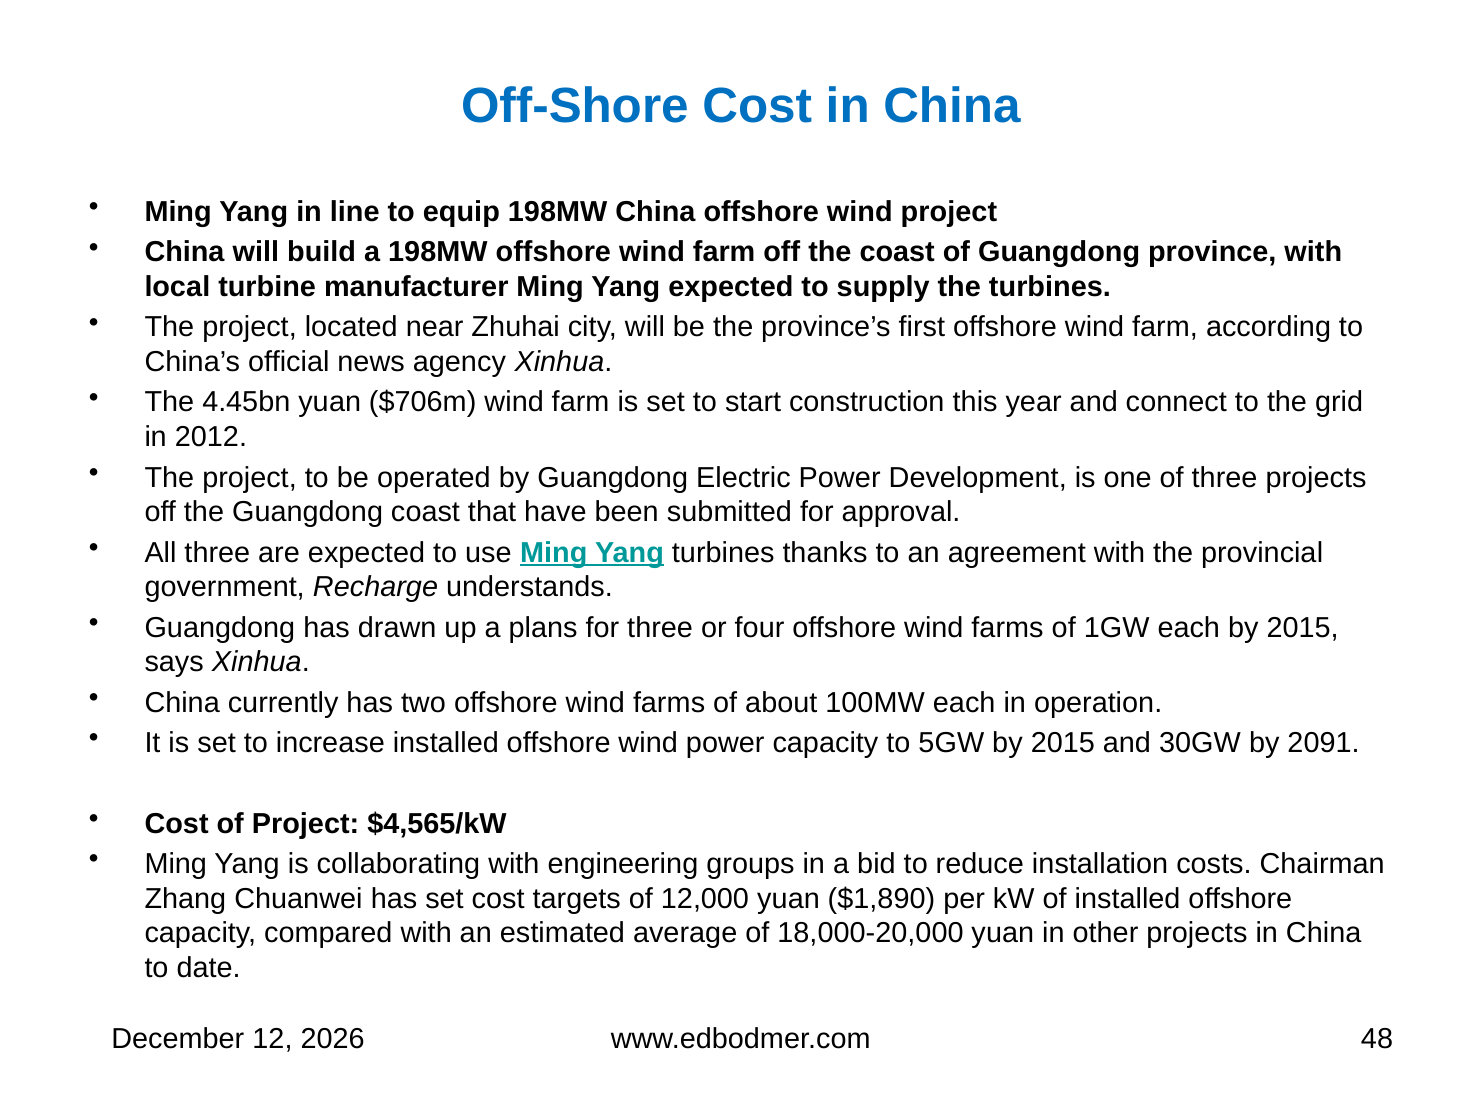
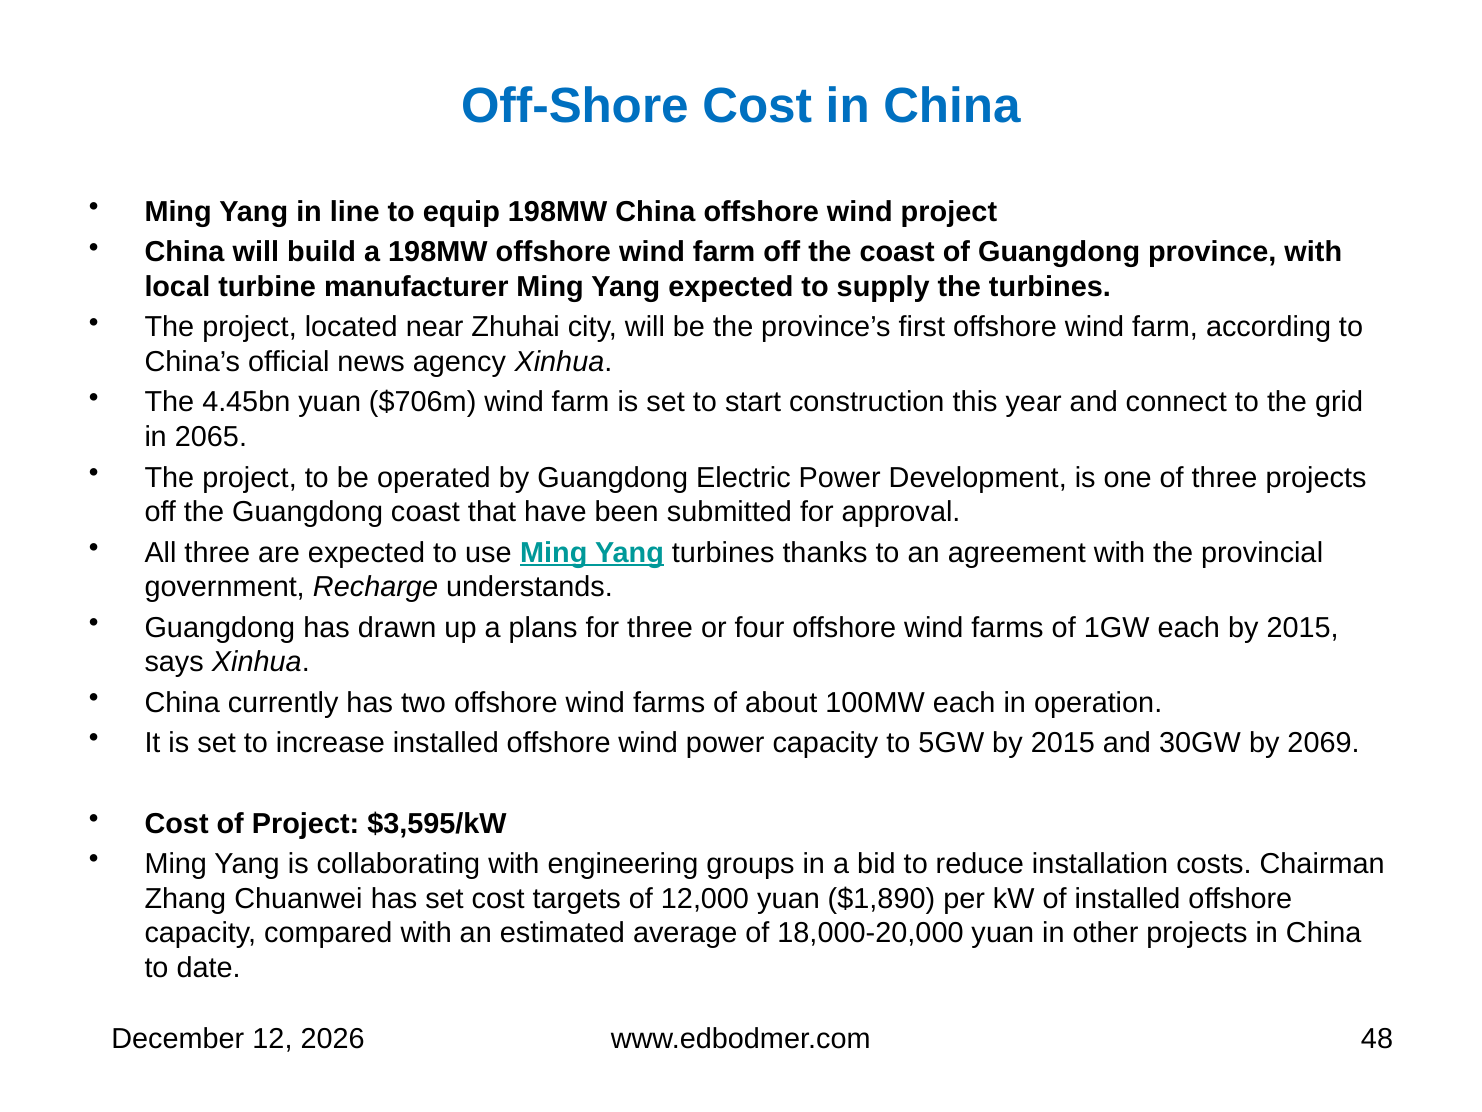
2012: 2012 -> 2065 (211, 437)
2091: 2091 -> 2069 (1324, 743)
$4,565/kW: $4,565/kW -> $3,595/kW (437, 823)
